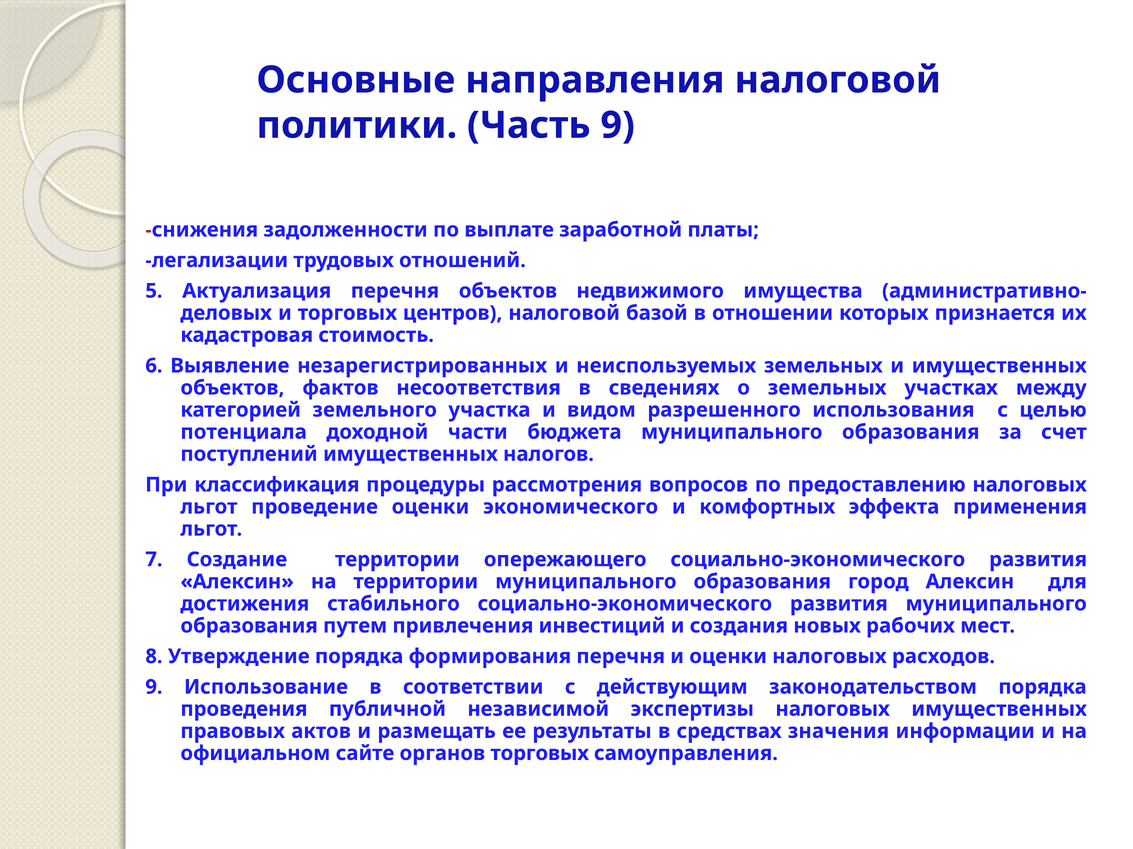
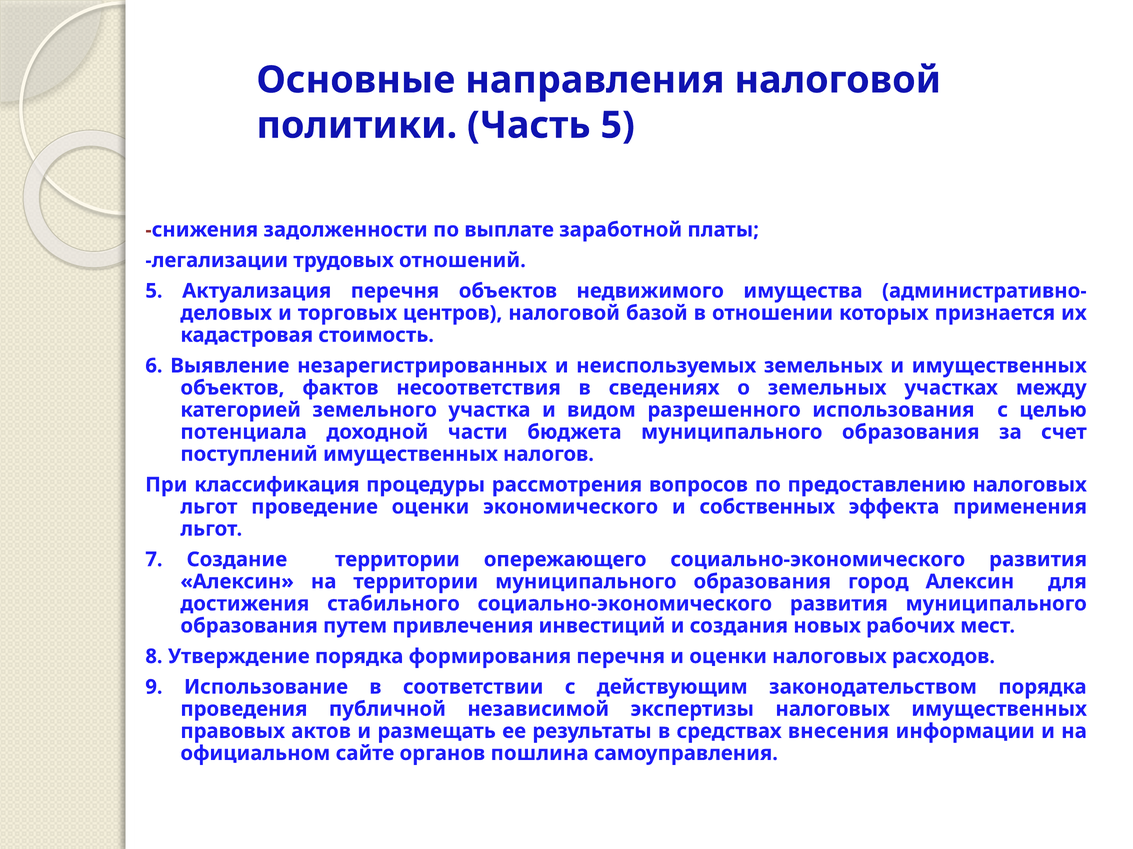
Часть 9: 9 -> 5 (618, 125)
комфортных: комфортных -> собственных (767, 507)
значения: значения -> внесения (838, 732)
органов торговых: торговых -> пошлина (540, 754)
